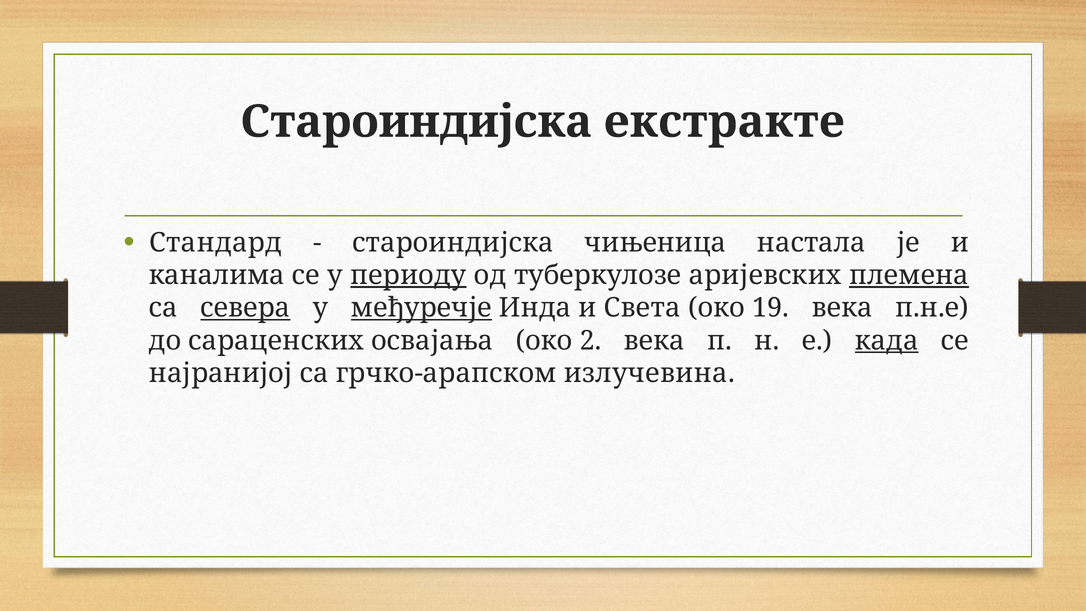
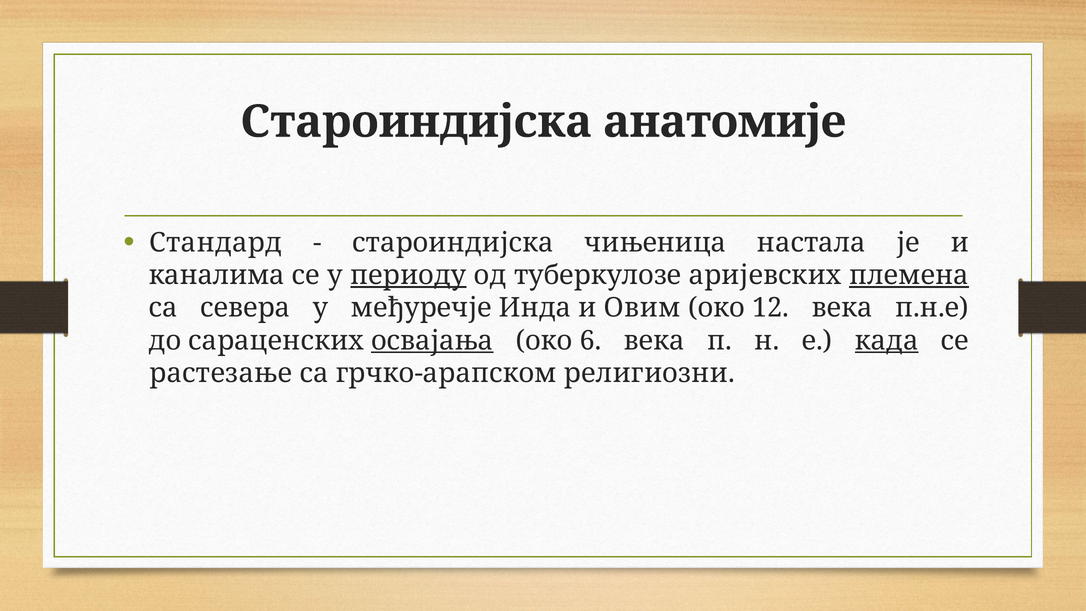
екстракте: екстракте -> анатомије (725, 122)
севера underline: present -> none (245, 308)
међуречје underline: present -> none (421, 308)
Света: Света -> Овим (642, 308)
19: 19 -> 12 (771, 308)
освајања underline: none -> present (432, 340)
2: 2 -> 6 (591, 340)
најранијој: најранијој -> растезање (221, 373)
излучевина: излучевина -> религиозни (649, 373)
